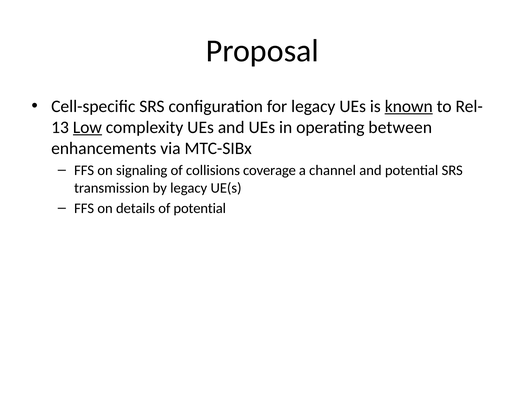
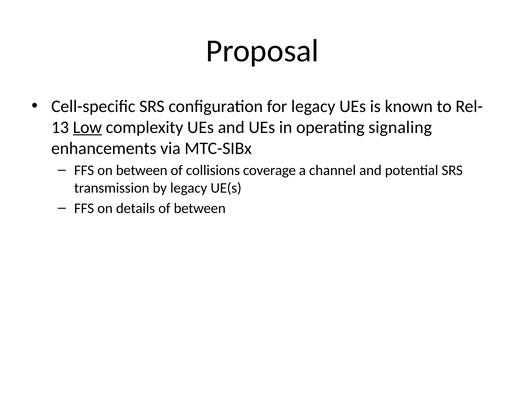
known underline: present -> none (409, 106)
between: between -> signaling (400, 127)
on signaling: signaling -> between (142, 170)
of potential: potential -> between (200, 208)
